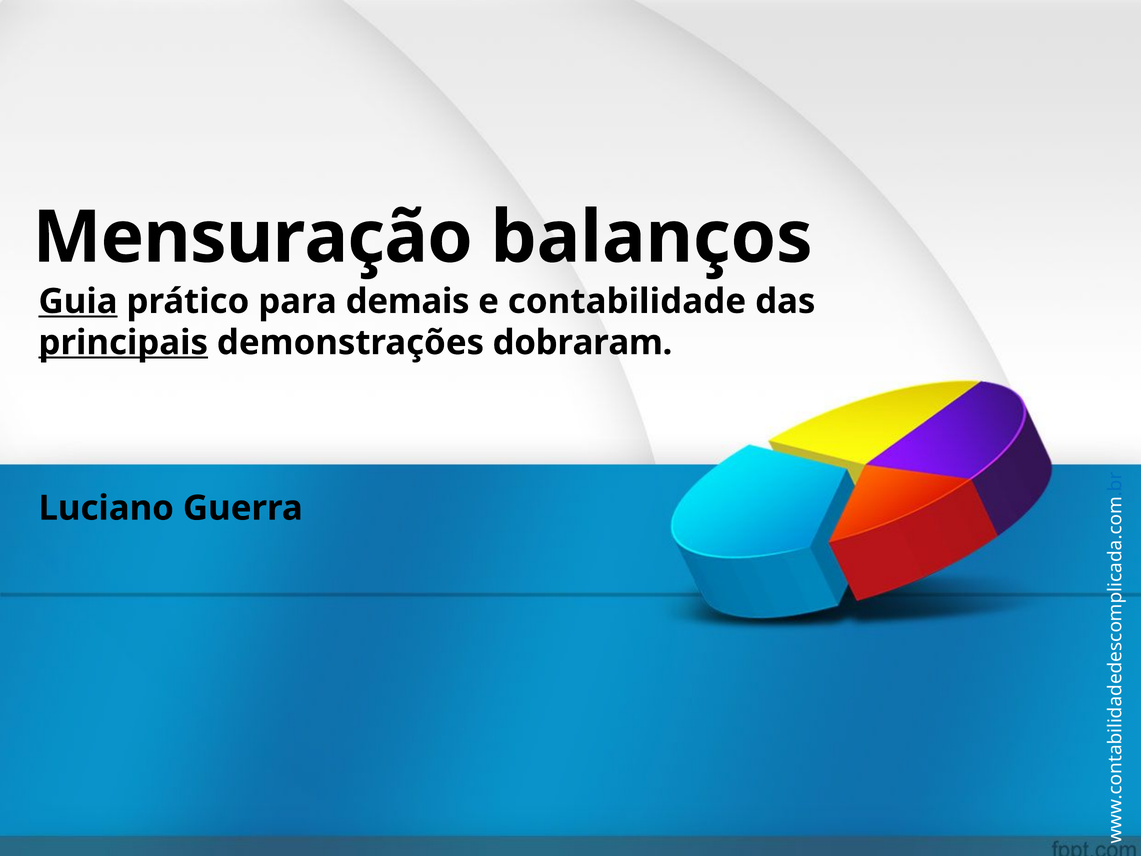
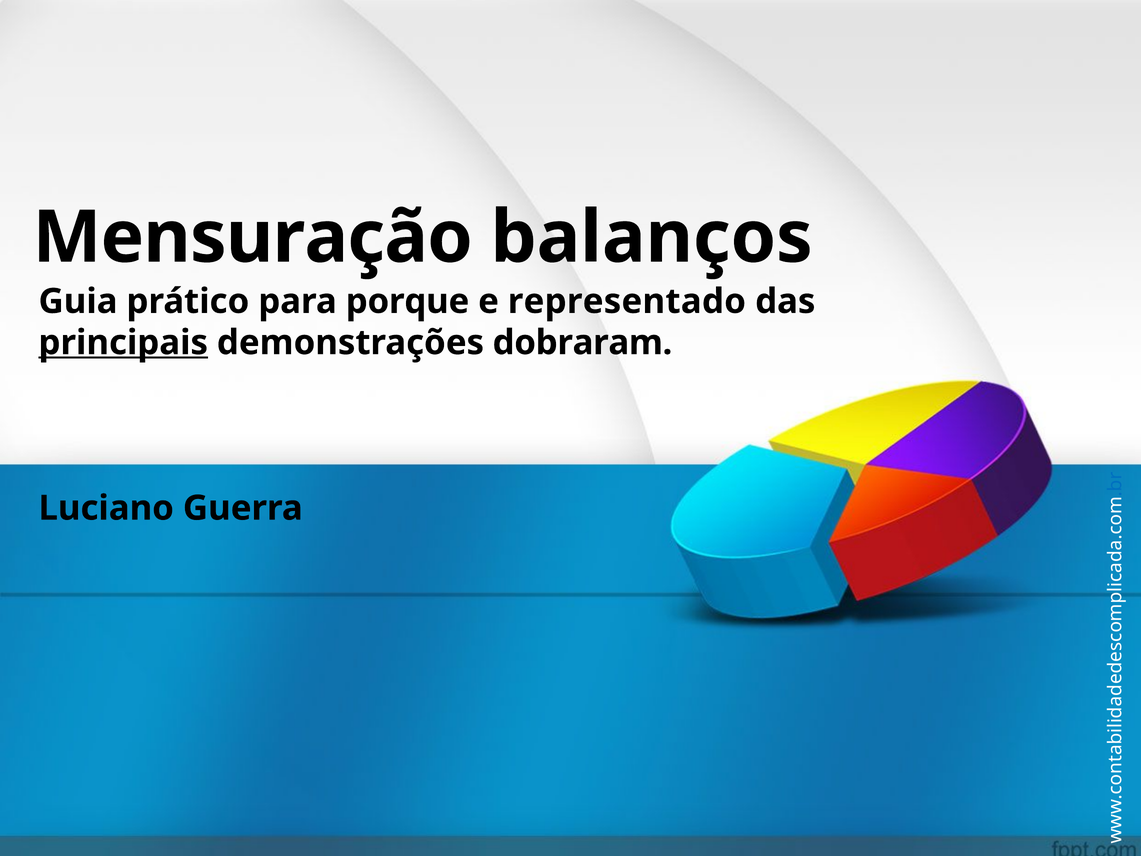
Guia underline: present -> none (78, 301)
demais: demais -> porque (408, 301)
contabilidade: contabilidade -> representado (627, 301)
